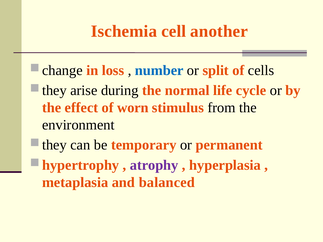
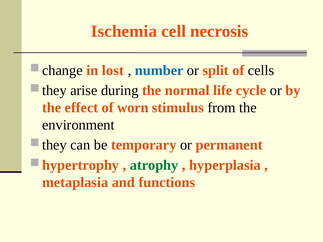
another: another -> necrosis (219, 31)
loss: loss -> lost (113, 70)
atrophy colour: purple -> green (154, 165)
balanced: balanced -> functions (167, 182)
